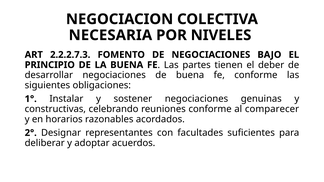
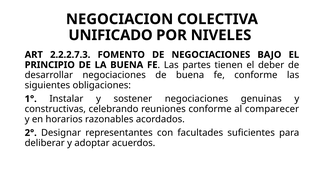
NECESARIA: NECESARIA -> UNIFICADO (111, 35)
